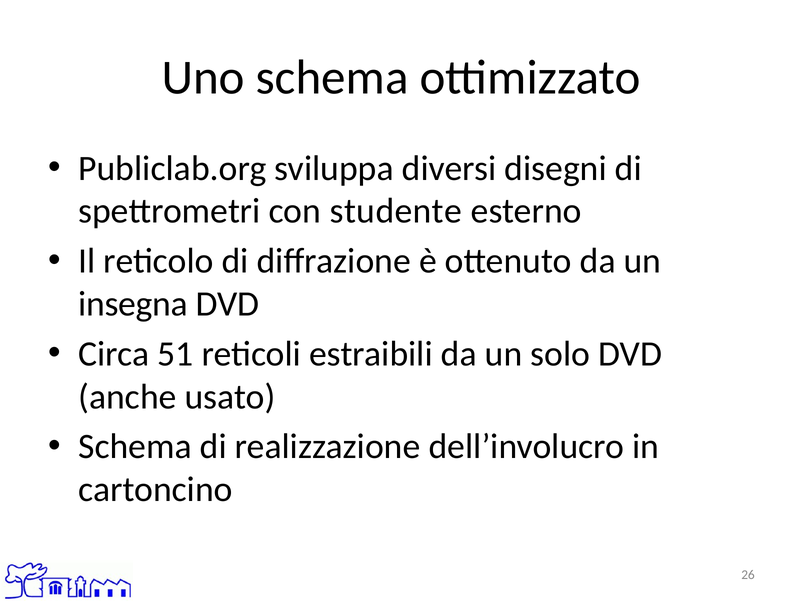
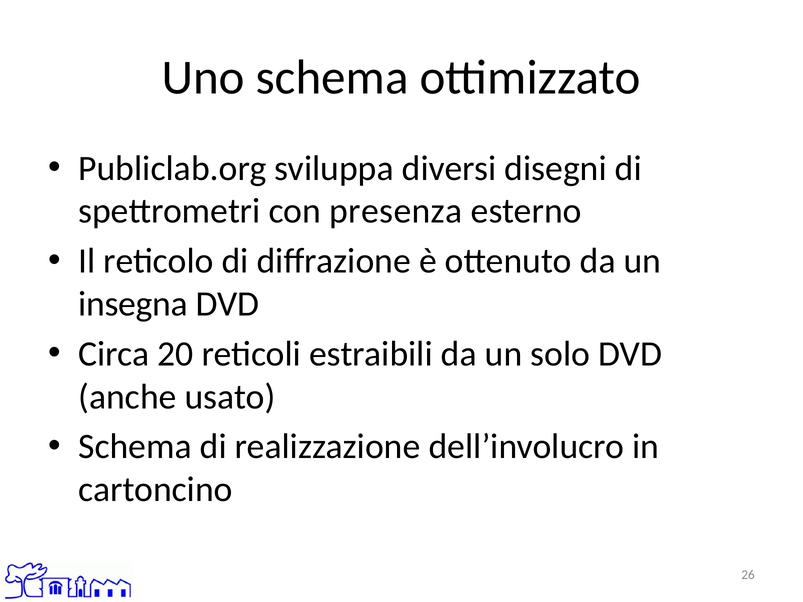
studente: studente -> presenza (396, 211)
51: 51 -> 20 (175, 354)
